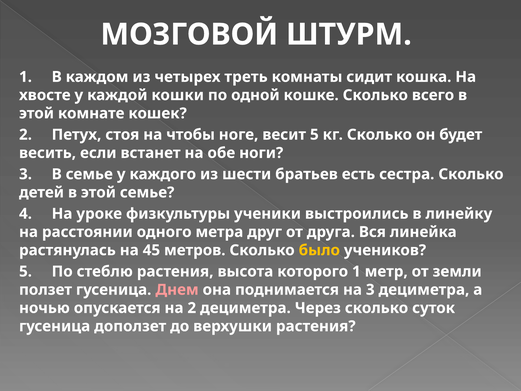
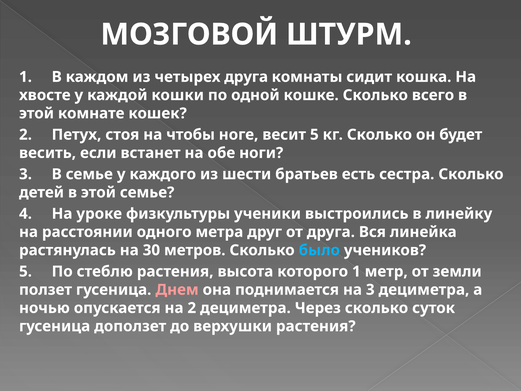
четырех треть: треть -> друга (246, 77)
45: 45 -> 30 (151, 250)
было colour: yellow -> light blue (319, 250)
